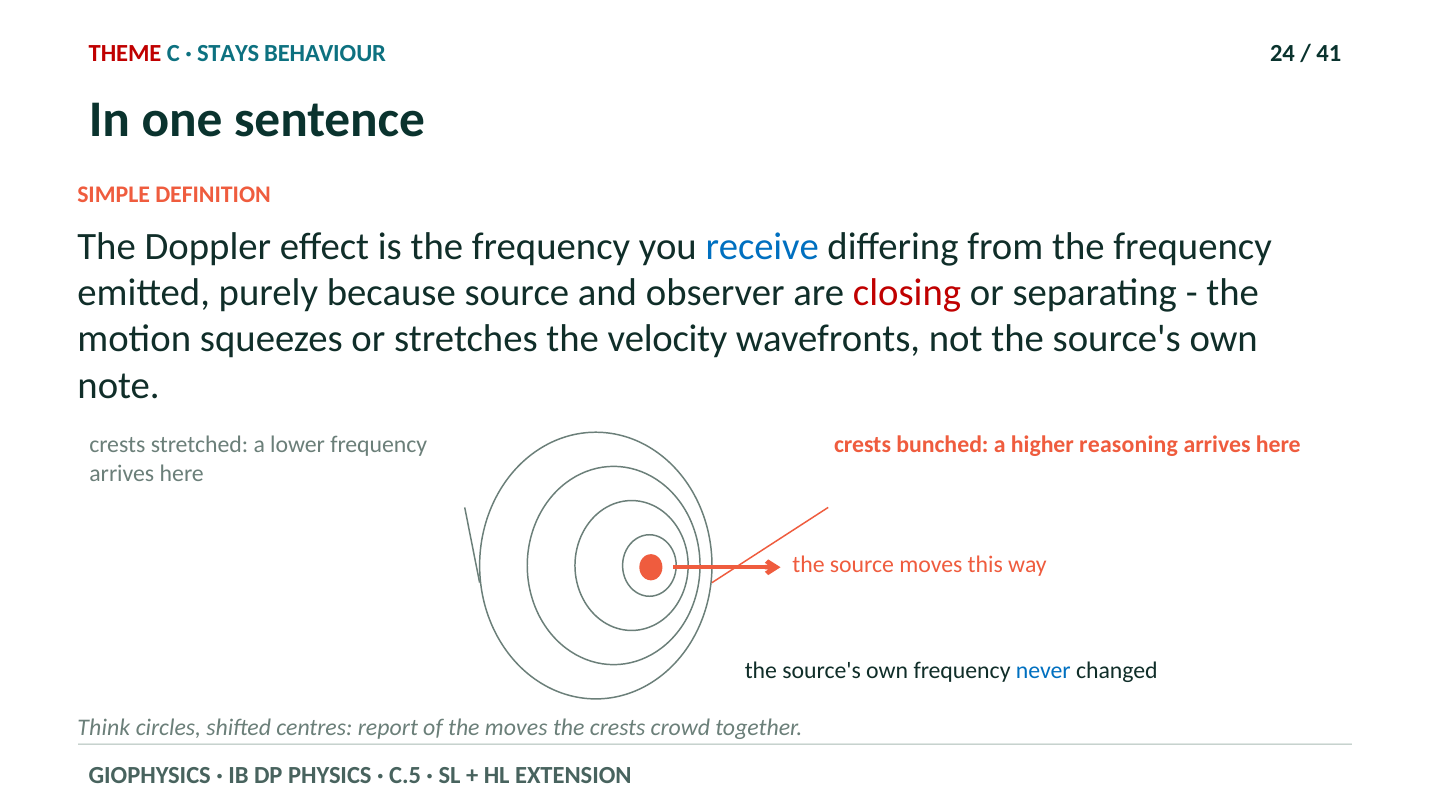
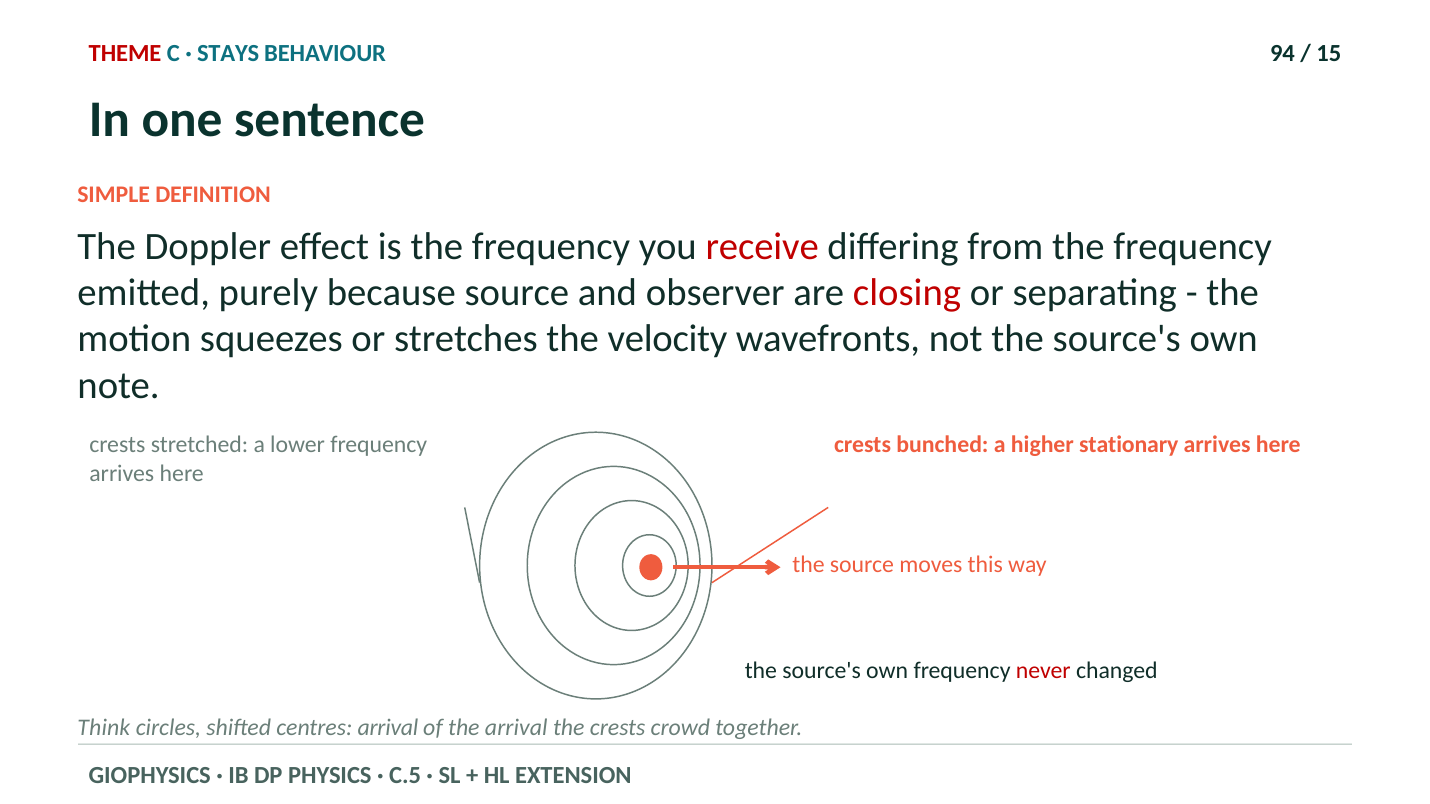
24: 24 -> 94 (1282, 53)
41: 41 -> 15 (1329, 53)
receive colour: blue -> red (762, 246)
reasoning: reasoning -> stationary (1129, 445)
never colour: blue -> red (1043, 671)
centres report: report -> arrival (388, 728)
the moves: moves -> arrival (516, 728)
